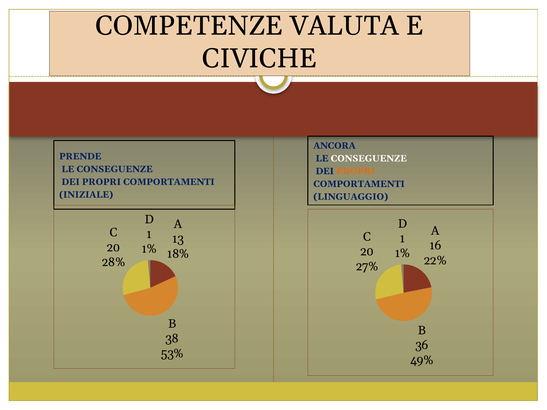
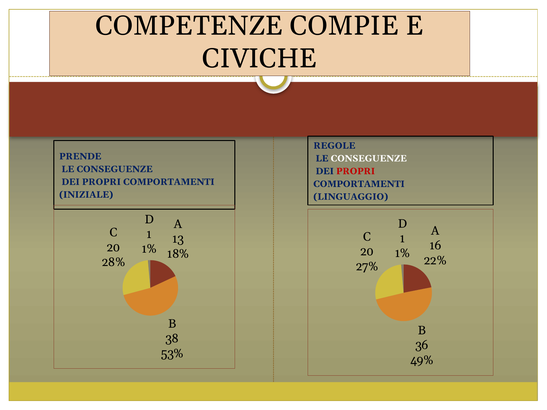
VALUTA: VALUTA -> COMPIE (344, 26)
ANCORA: ANCORA -> REGOLE (334, 146)
PROPRI colour: orange -> red (356, 171)
